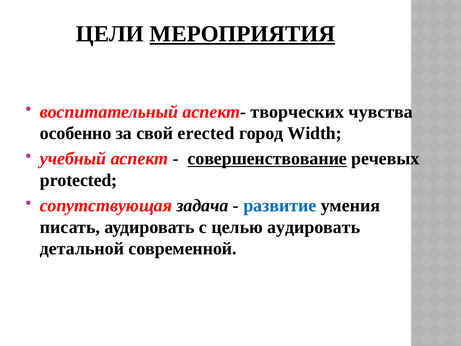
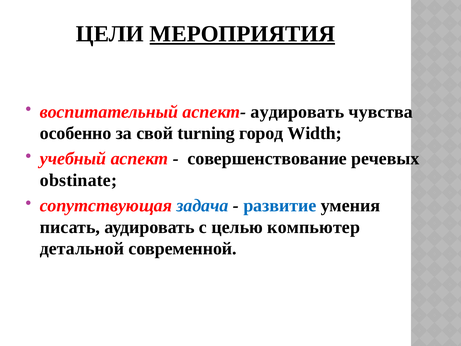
аспект- творческих: творческих -> аудировать (297, 112)
erected: erected -> turning (206, 133)
совершенствование underline: present -> none (267, 159)
protected: protected -> obstinate (78, 180)
задача colour: black -> blue (203, 205)
целью аудировать: аудировать -> компьютер (314, 227)
